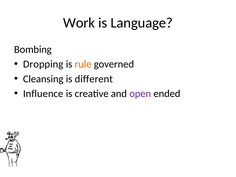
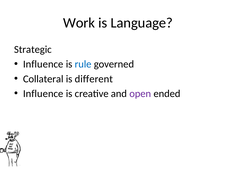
Bombing: Bombing -> Strategic (33, 50)
Dropping: Dropping -> Influence (43, 64)
rule colour: orange -> blue (83, 64)
Cleansing: Cleansing -> Collateral (43, 79)
